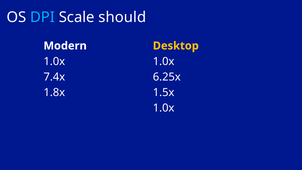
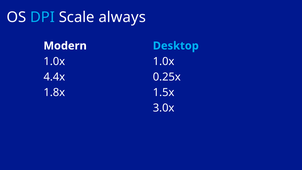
should: should -> always (122, 17)
Desktop colour: yellow -> light blue (176, 46)
7.4x: 7.4x -> 4.4x (54, 77)
6.25x: 6.25x -> 0.25x (167, 77)
1.0x: 1.0x -> 3.0x (164, 108)
